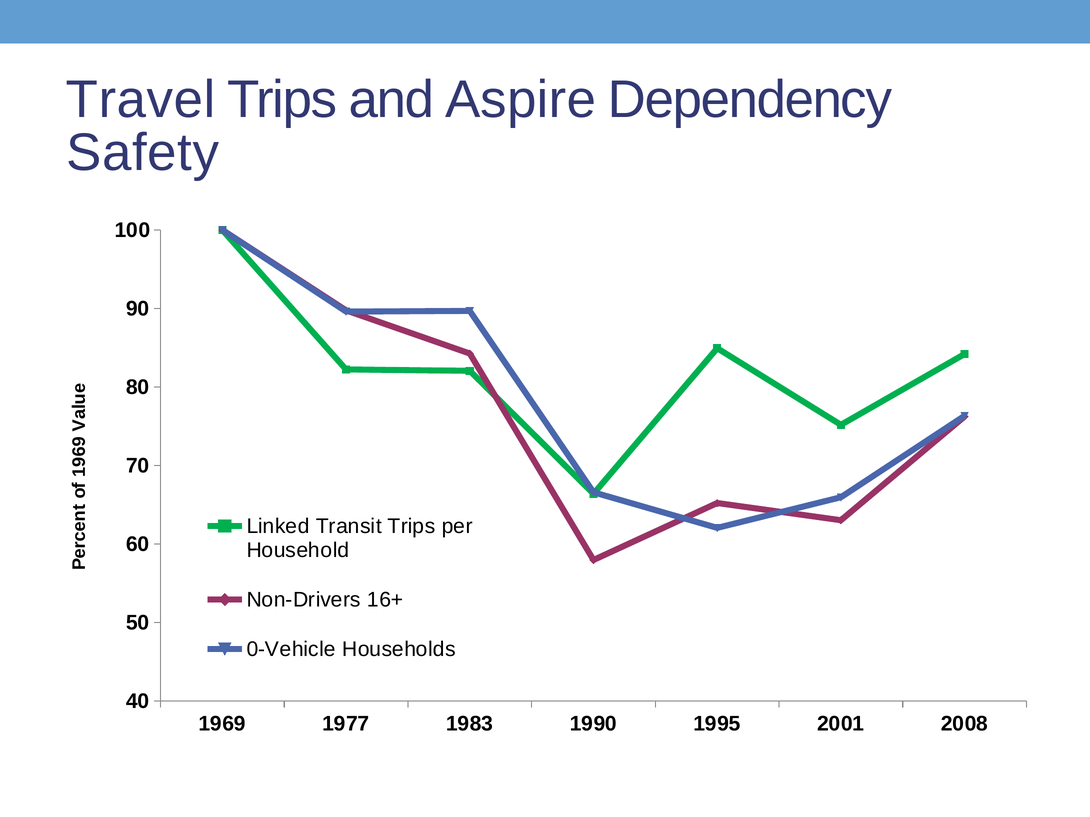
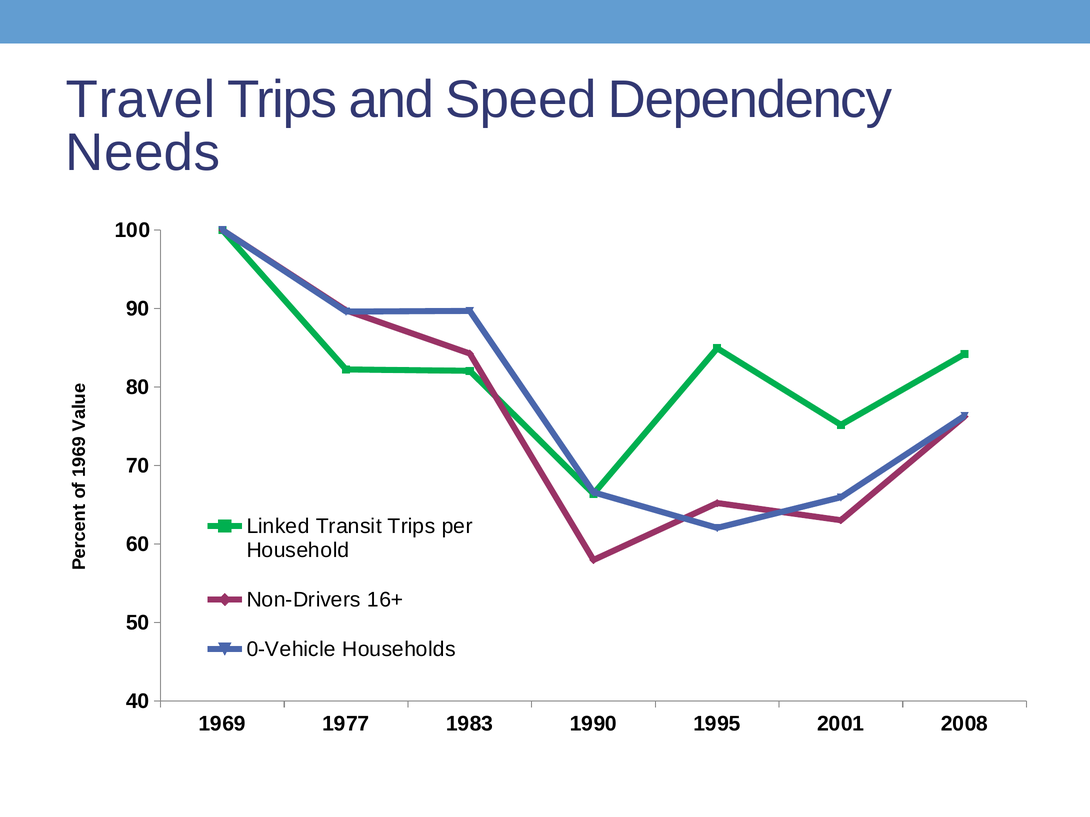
Aspire: Aspire -> Speed (521, 100)
Safety: Safety -> Needs (143, 153)
